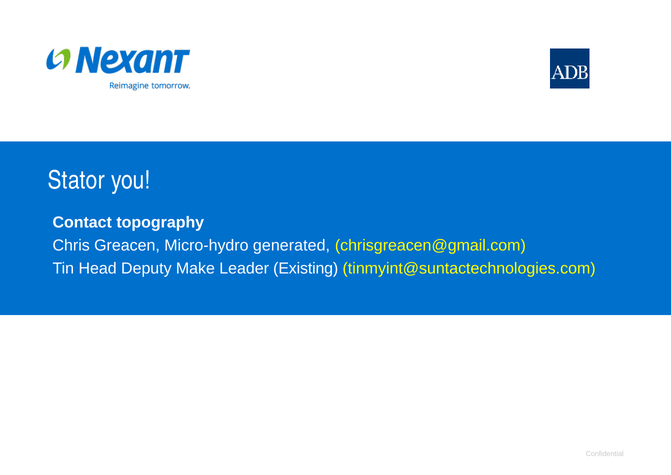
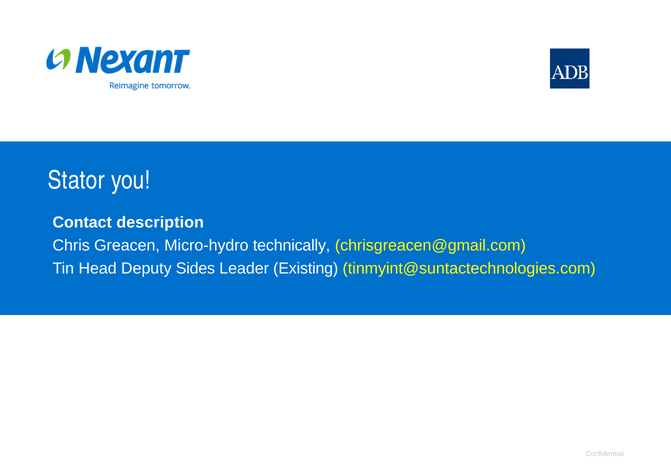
topography: topography -> description (160, 223)
generated: generated -> technically (292, 246)
Make: Make -> Sides (195, 269)
